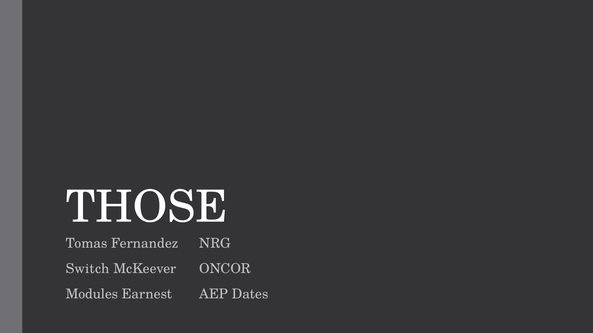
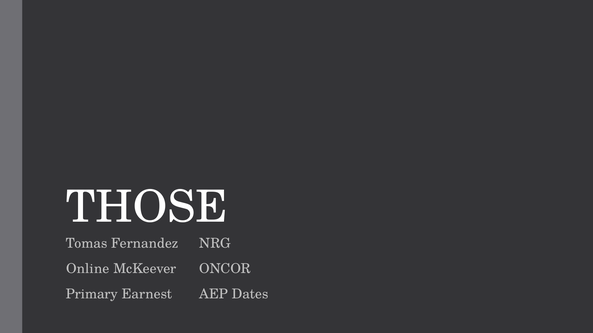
Switch: Switch -> Online (88, 269)
Modules: Modules -> Primary (92, 294)
